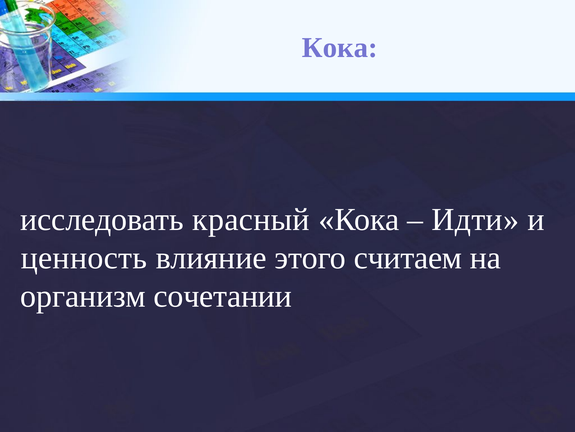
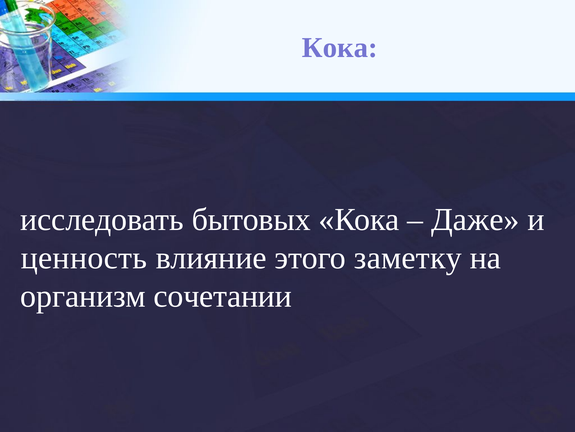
красный: красный -> бытовых (251, 219)
Идти: Идти -> Даже (475, 219)
считаем: считаем -> заметку (408, 257)
